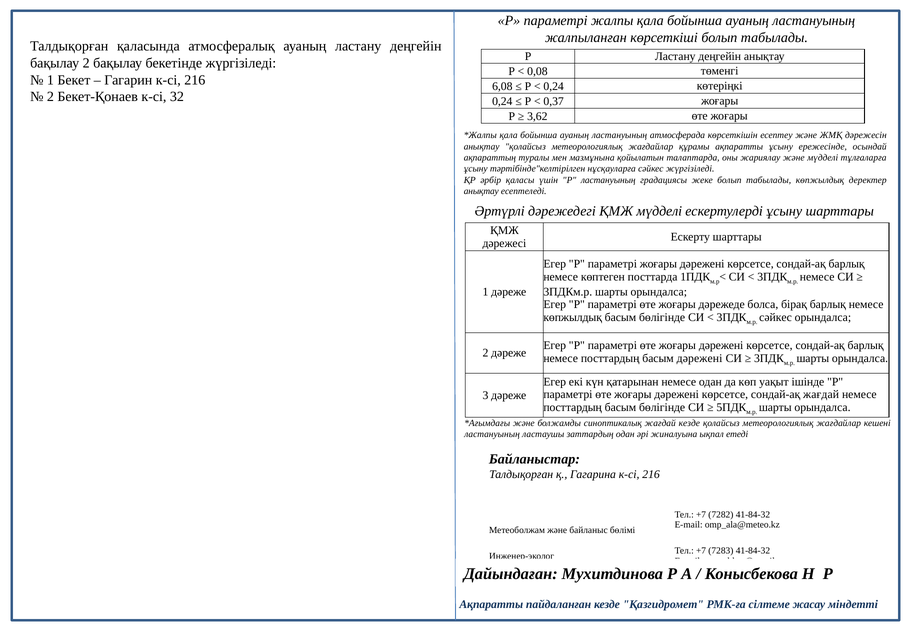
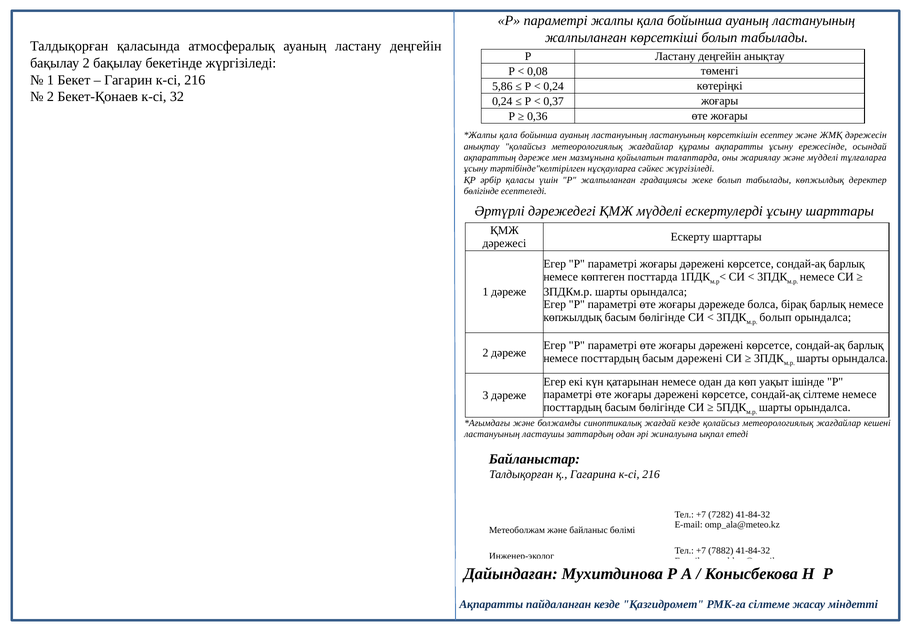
6,08: 6,08 -> 5,86 (502, 86)
3,62: 3,62 -> 0,36 (537, 116)
ластануының атмосферада: атмосферада -> ластануының (677, 135)
ақпараттың туралы: туралы -> дәреже (534, 158)
Р ластануының: ластануының -> жалпыланған (608, 180)
анықтау: анықтау -> бөлігінде (481, 191)
сәйкес: сәйкес -> болып (775, 317)
сондай-ақ жағдай: жағдай -> сілтеме (821, 394)
7283: 7283 -> 7882 (721, 551)
